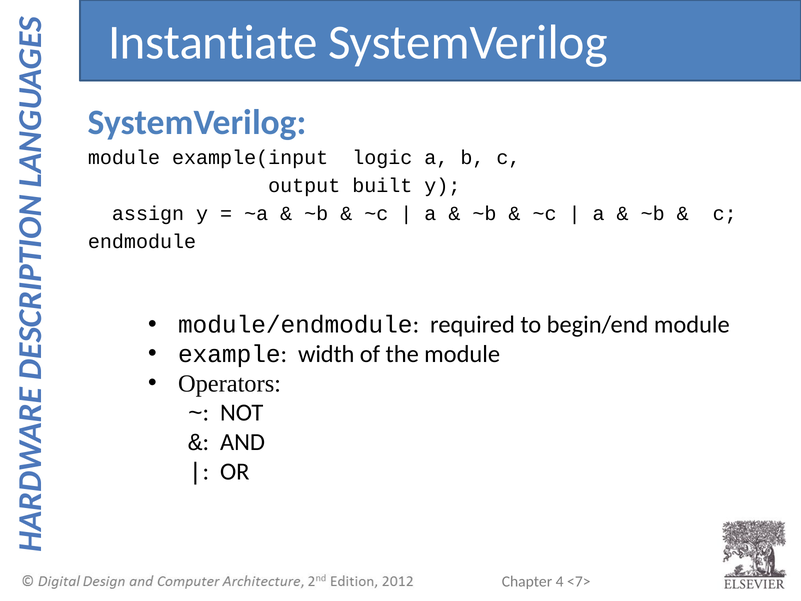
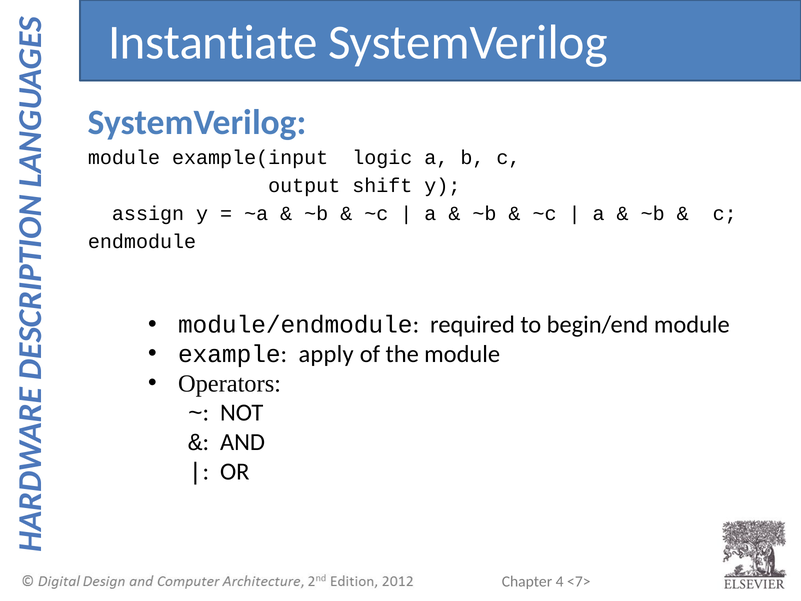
built: built -> shift (382, 186)
width: width -> apply (326, 354)
